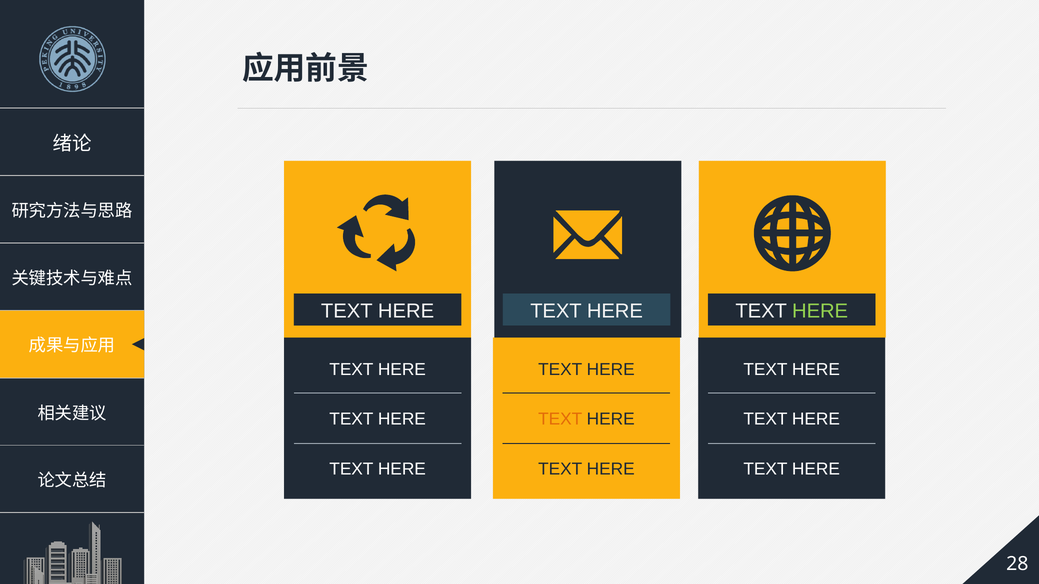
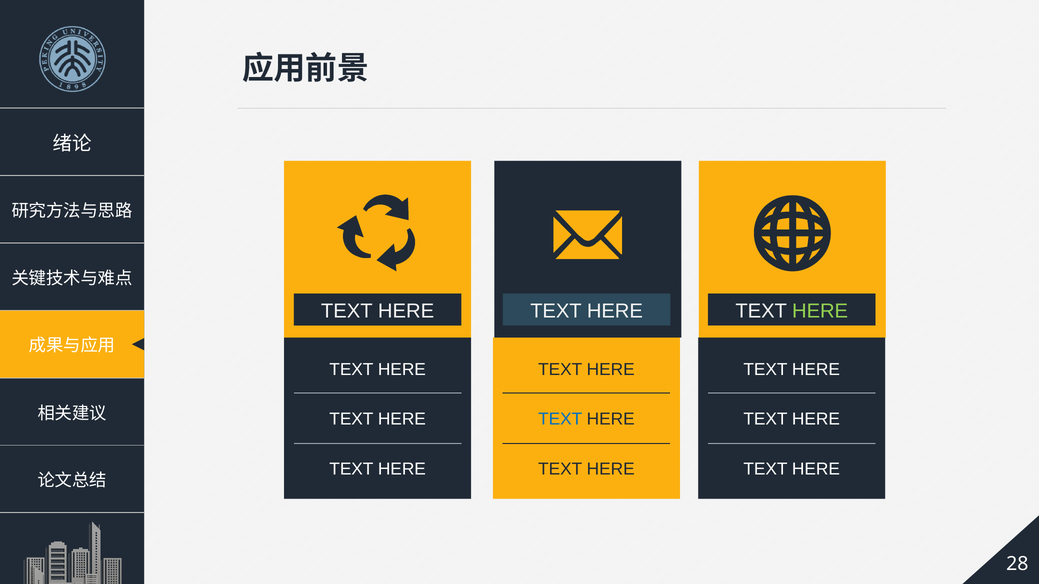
TEXT colour: orange -> blue (560, 419)
